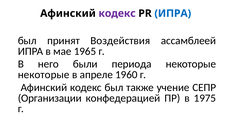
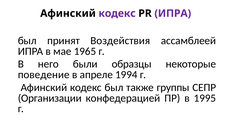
ИПРА colour: blue -> purple (173, 13)
периода: периода -> образцы (132, 64)
некоторые: некоторые -> поведение (44, 75)
1960: 1960 -> 1994 (126, 75)
учение: учение -> группы (173, 88)
1975: 1975 -> 1995 (205, 99)
